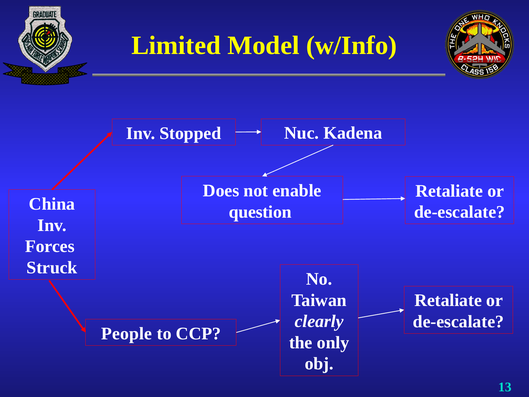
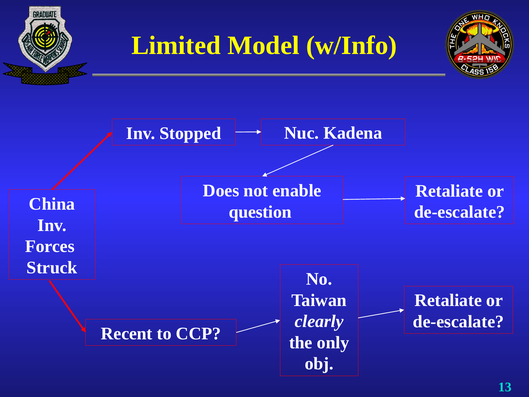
People: People -> Recent (127, 333)
